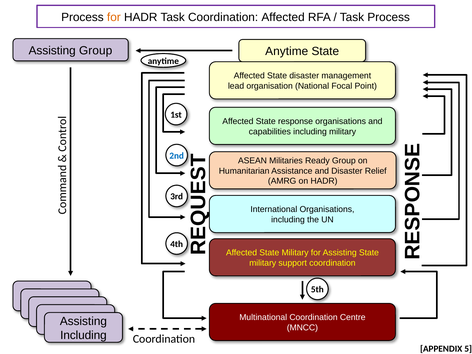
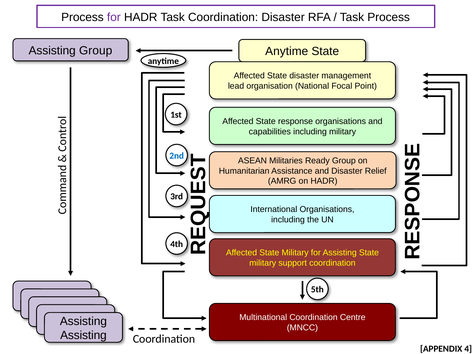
for colour: orange -> purple (114, 17)
Coordination Affected: Affected -> Disaster (283, 17)
Including: Including -> Assisting (83, 335)
5: 5 -> 4 (468, 349)
